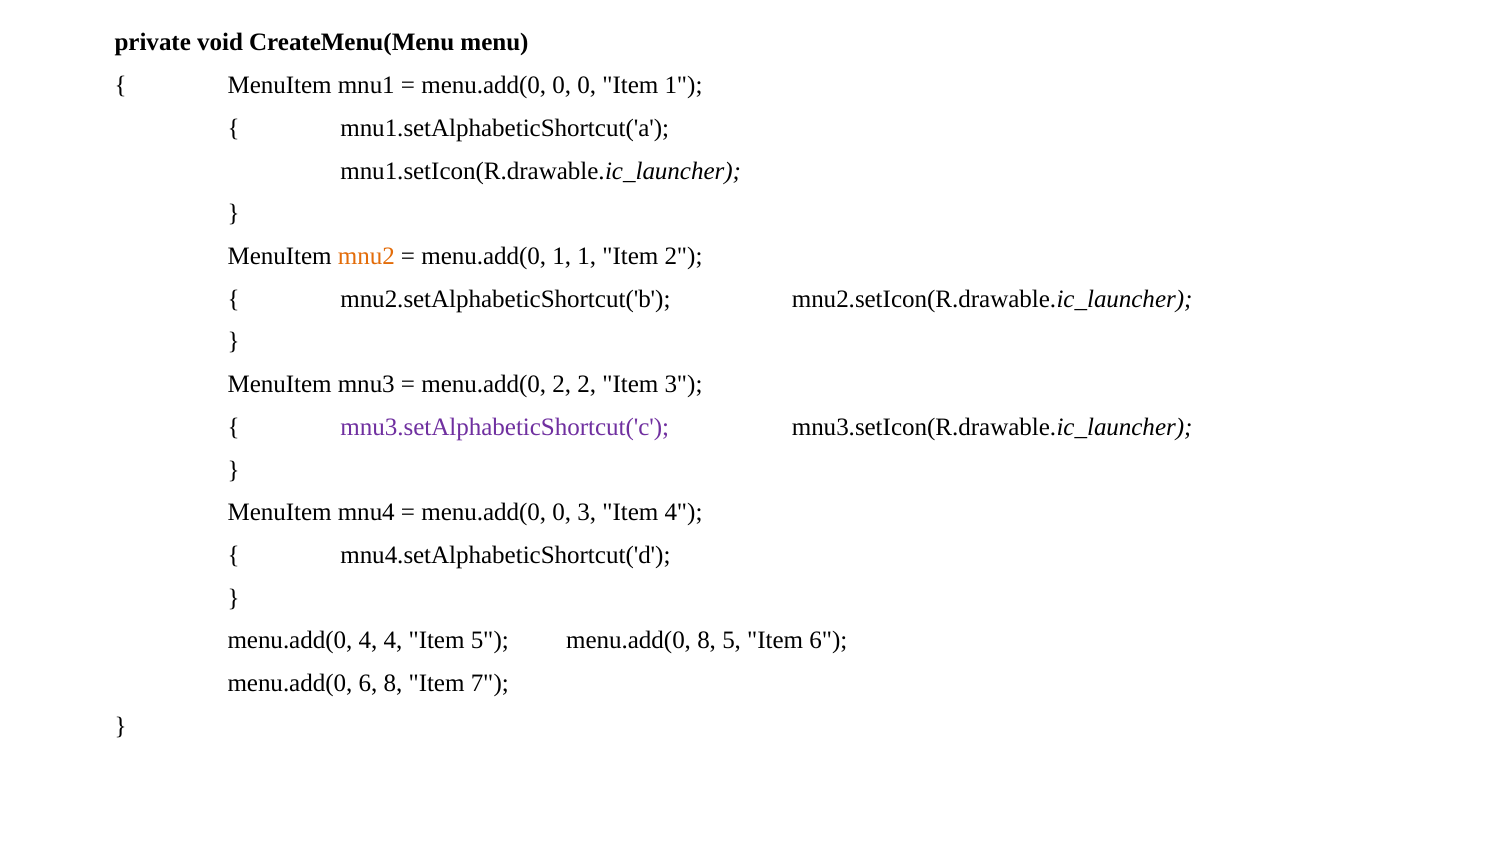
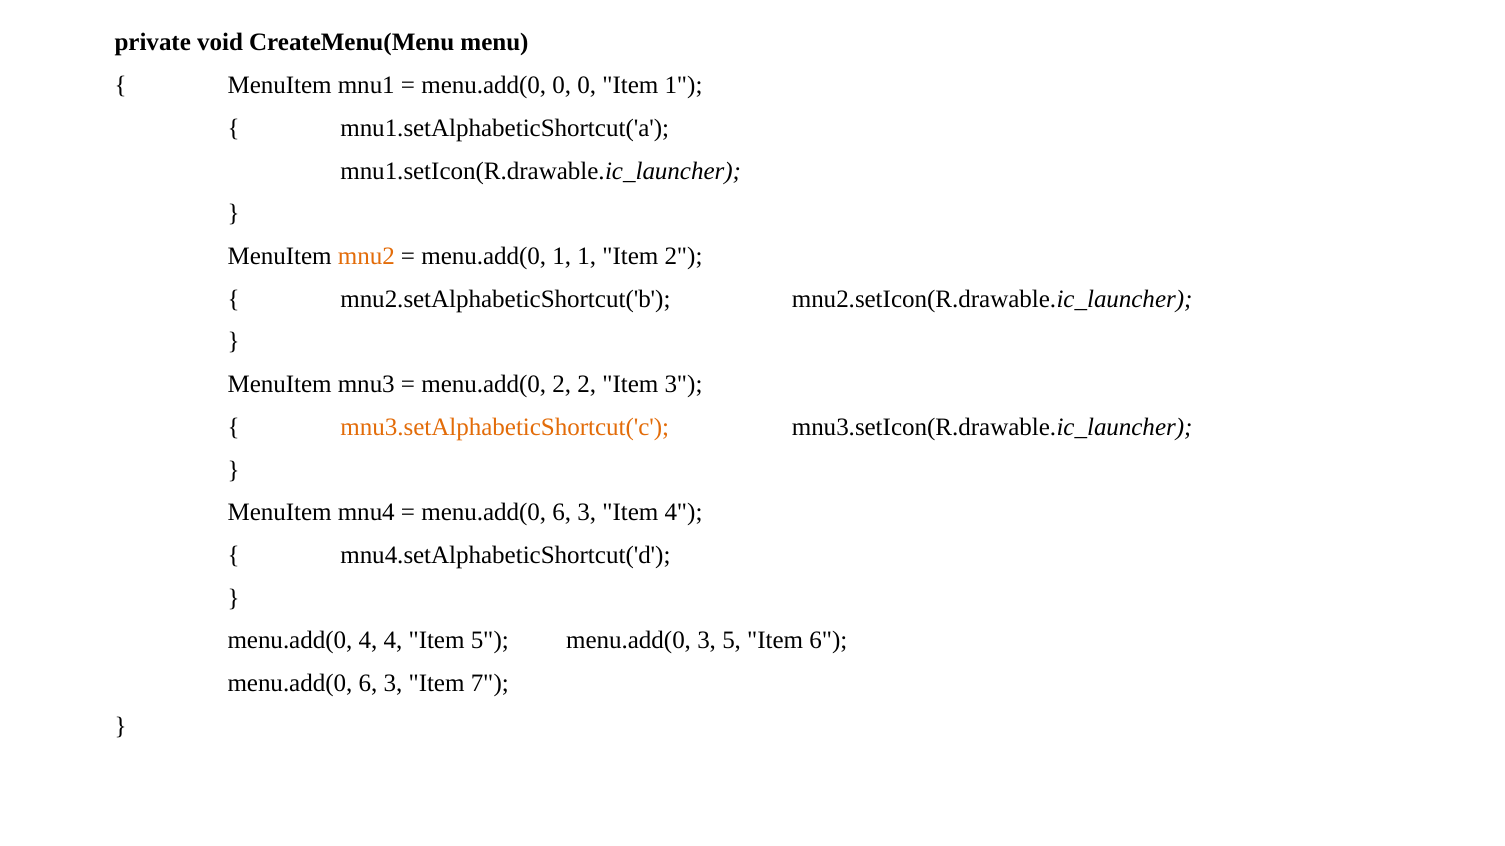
mnu3.setAlphabeticShortcut('c colour: purple -> orange (505, 427)
0: 0 -> 6 (562, 513)
menu.add(0 8: 8 -> 3 (707, 641)
8: 8 -> 3 (393, 684)
